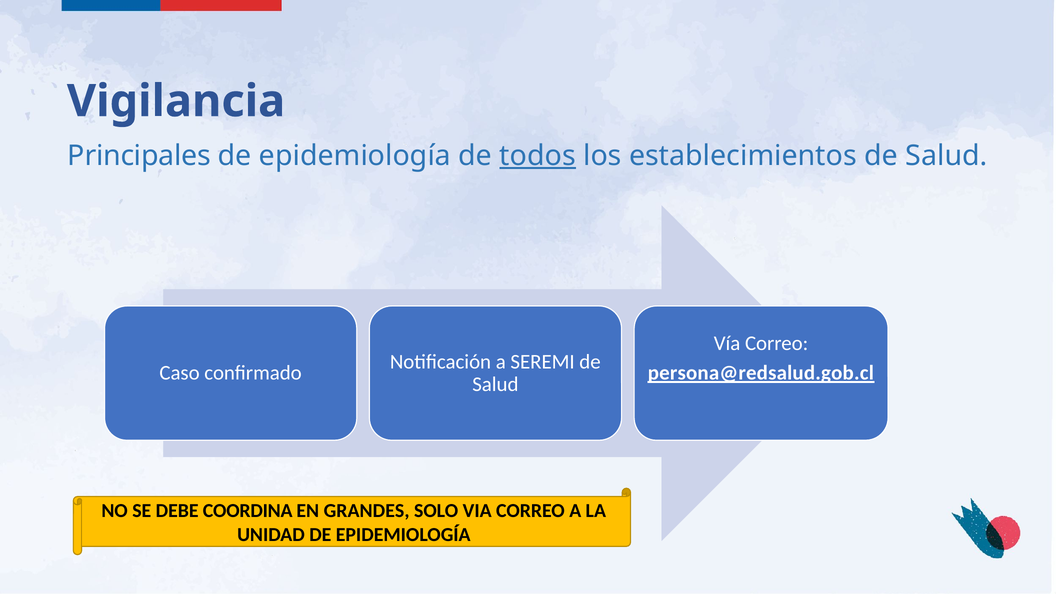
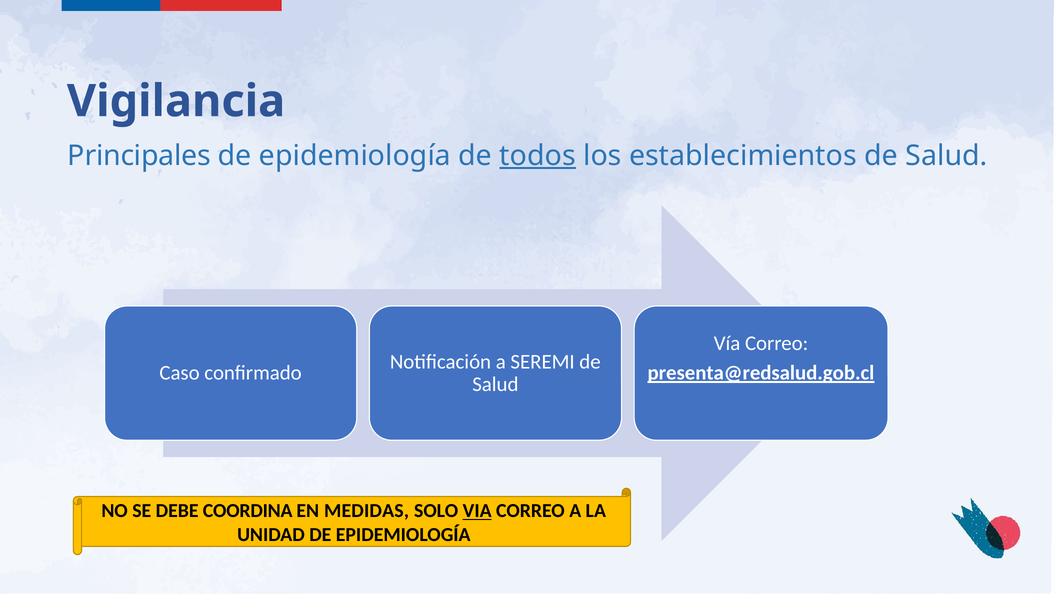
persona@redsalud.gob.cl: persona@redsalud.gob.cl -> presenta@redsalud.gob.cl (761, 373)
GRANDES: GRANDES -> MEDIDAS (366, 511)
VIA underline: none -> present (477, 511)
